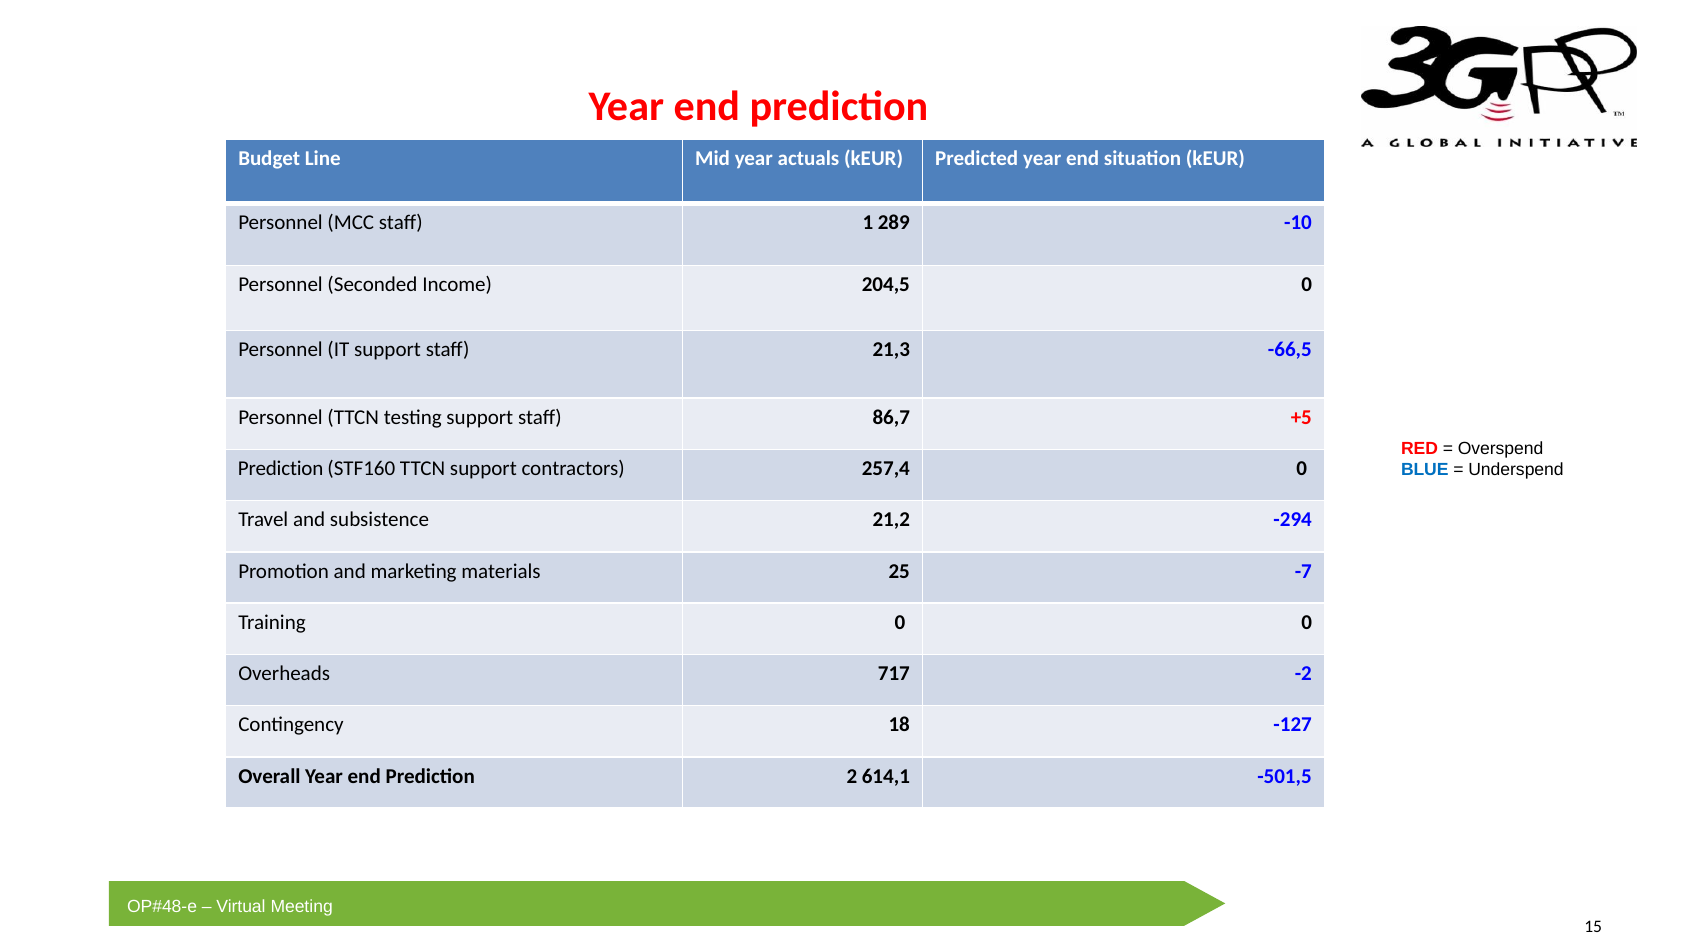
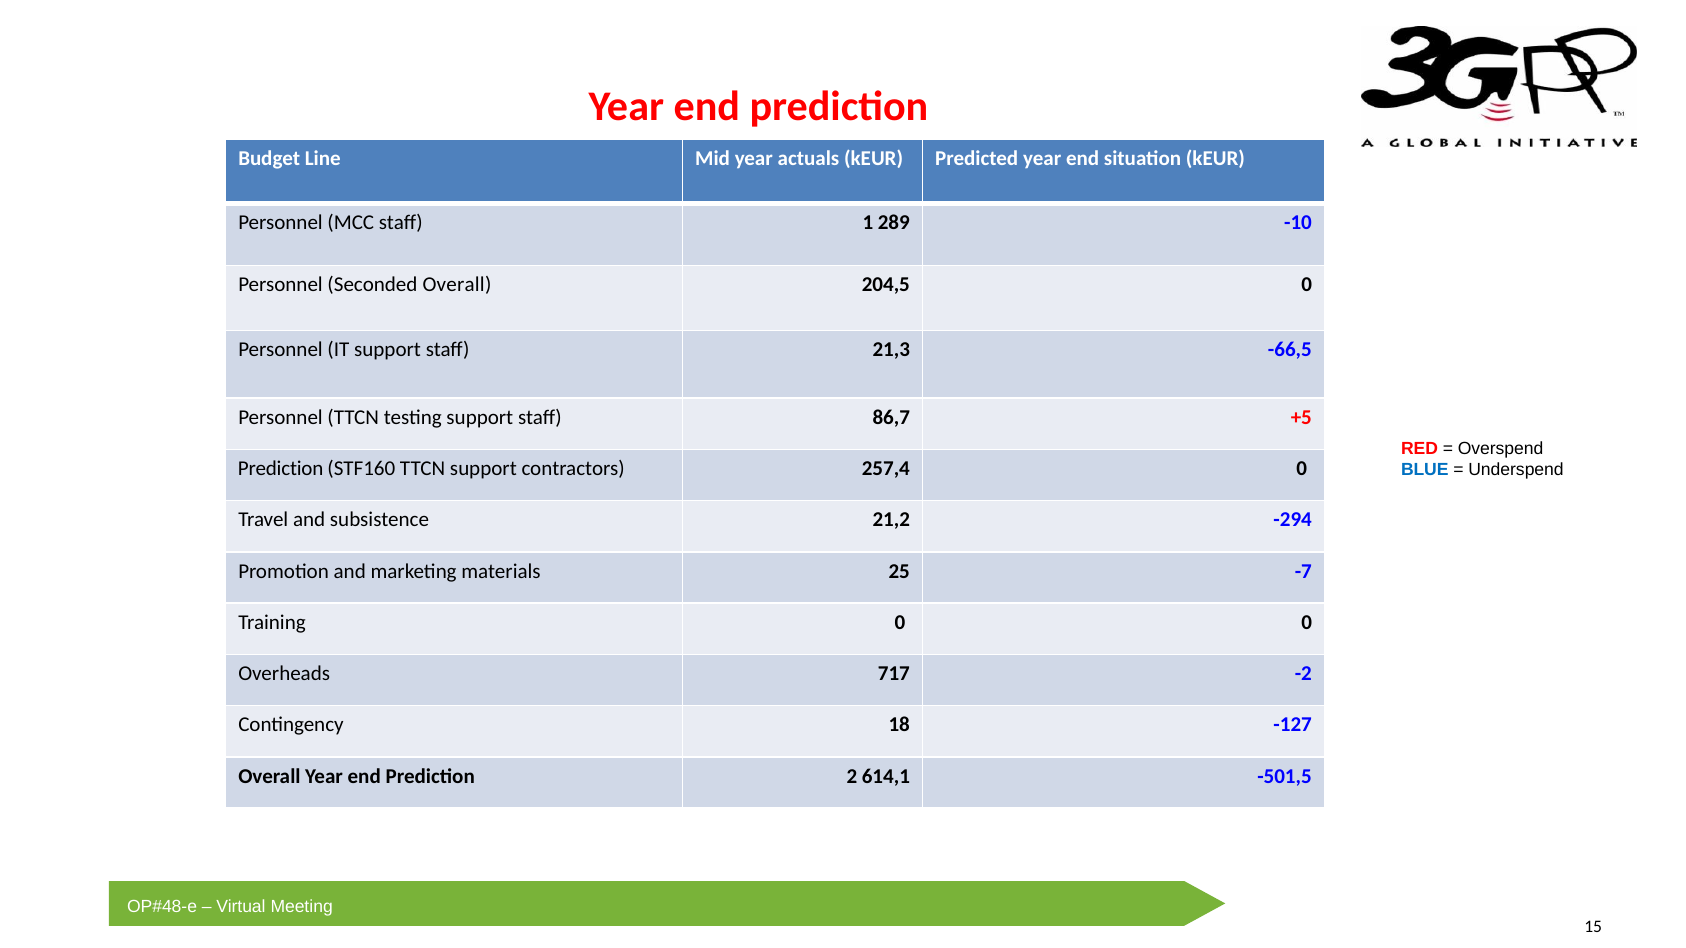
Seconded Income: Income -> Overall (457, 285)
